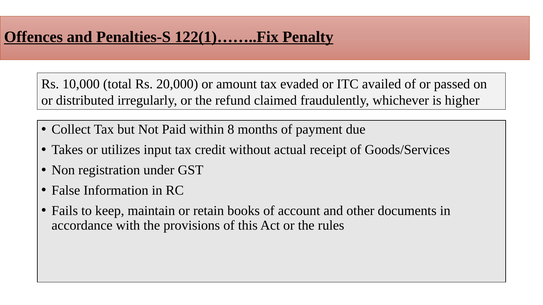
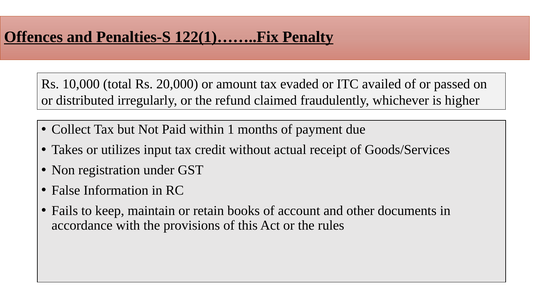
8: 8 -> 1 (231, 130)
